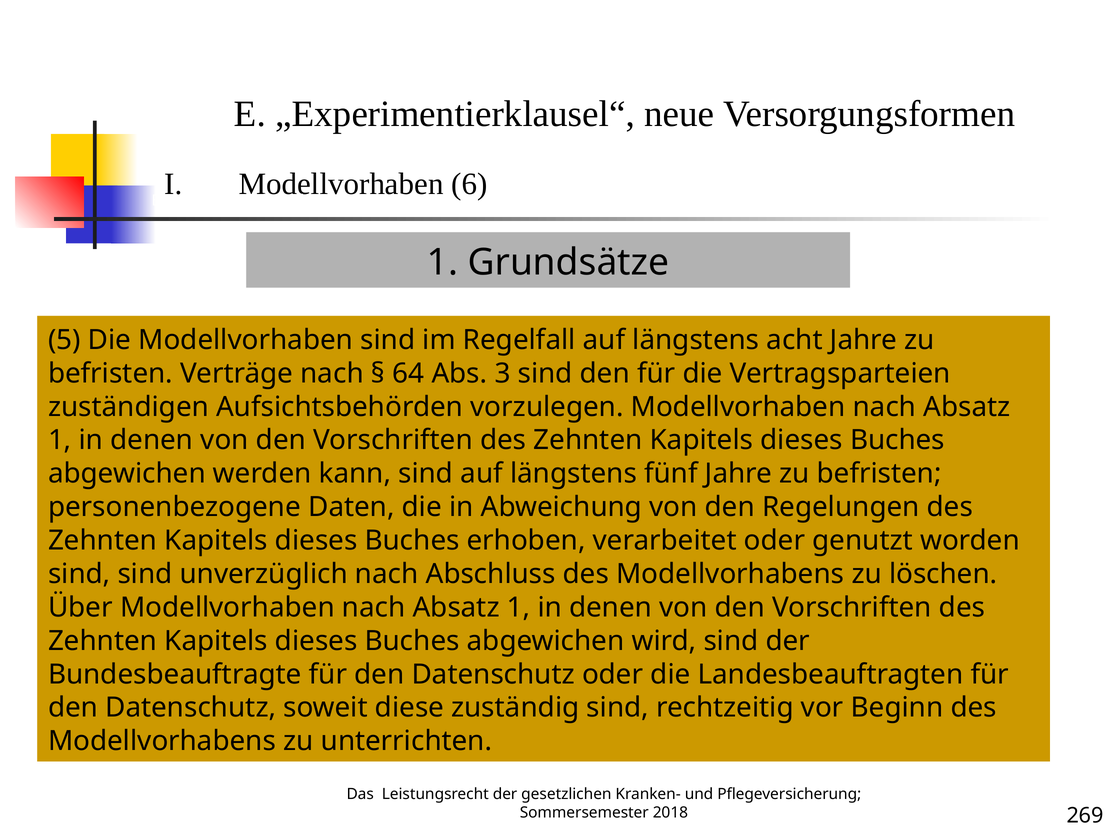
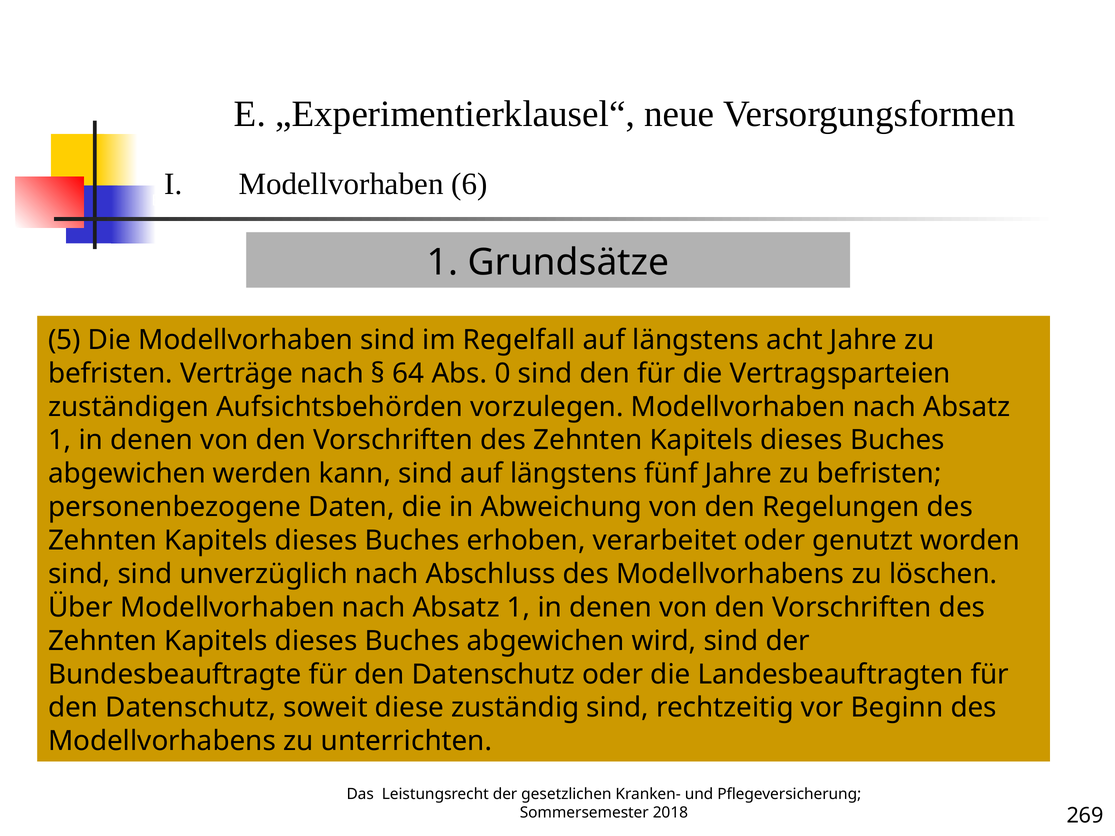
3: 3 -> 0 (502, 374)
